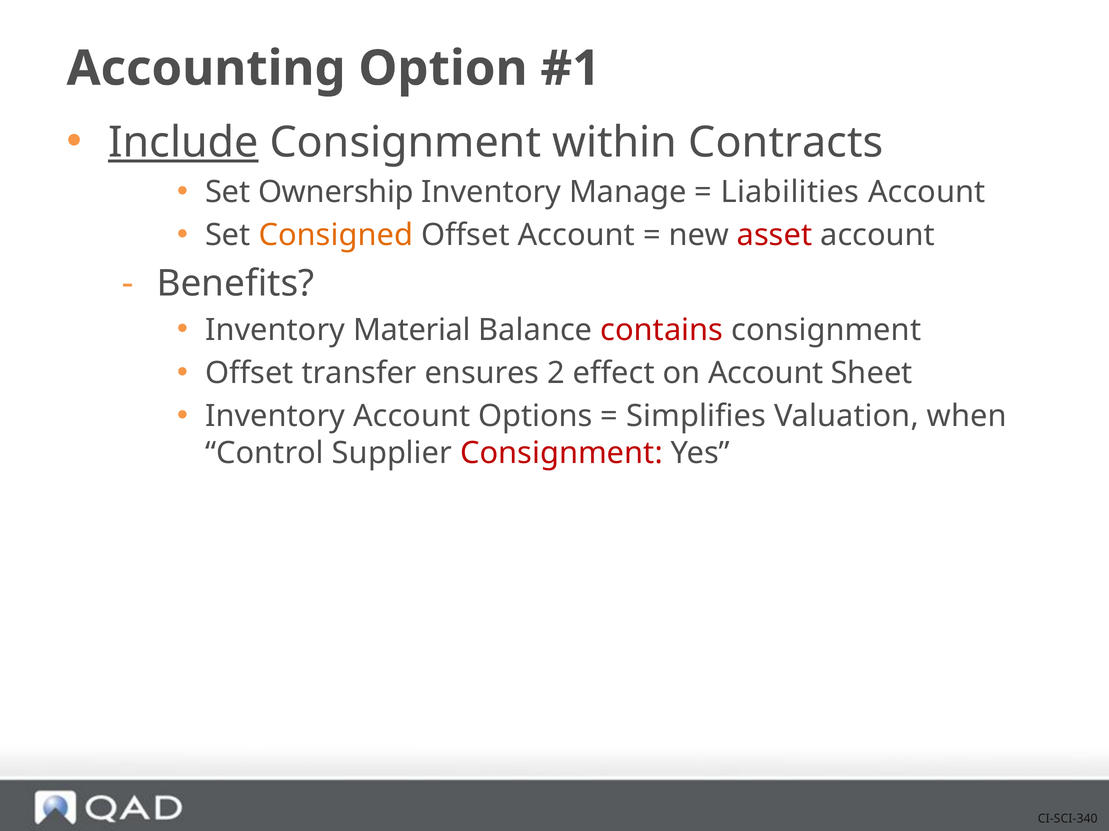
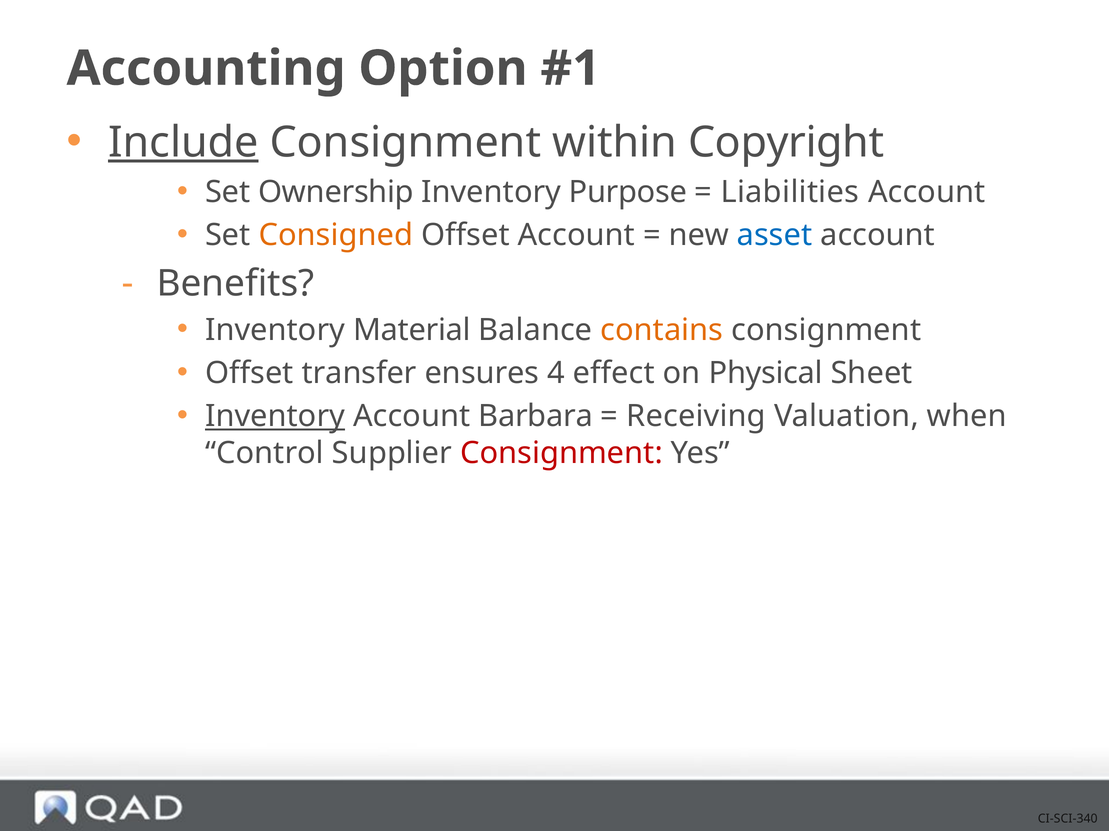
Contracts: Contracts -> Copyright (786, 143)
Manage: Manage -> Purpose (628, 192)
asset colour: red -> blue (774, 235)
contains colour: red -> orange (662, 330)
2: 2 -> 4 (556, 373)
on Account: Account -> Physical (766, 373)
Inventory underline: none -> present (275, 417)
Options: Options -> Barbara (536, 417)
Simplifies: Simplifies -> Receiving (696, 417)
